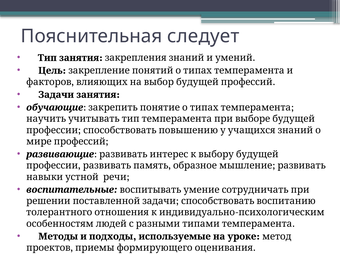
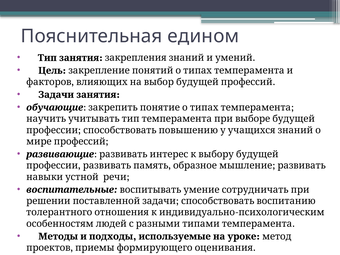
следует: следует -> едином (203, 36)
